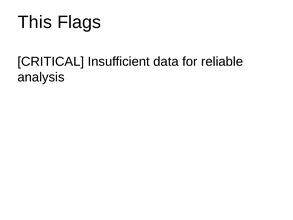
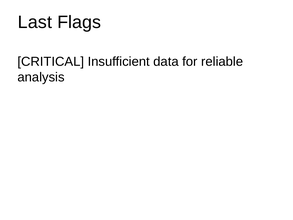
This: This -> Last (35, 22)
